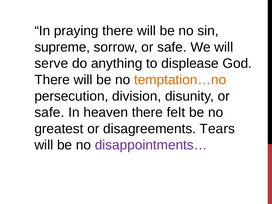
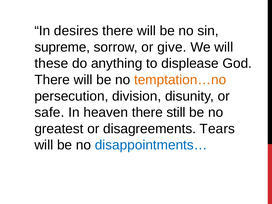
praying: praying -> desires (76, 31)
sorrow or safe: safe -> give (172, 47)
serve: serve -> these (51, 63)
felt: felt -> still (176, 112)
disappointments… colour: purple -> blue (151, 145)
